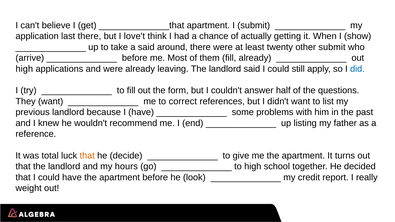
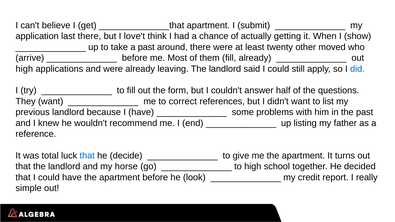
a said: said -> past (146, 47)
other submit: submit -> moved (332, 47)
that colour: orange -> blue (87, 156)
hours: hours -> horse (126, 167)
weight: weight -> simple (29, 188)
